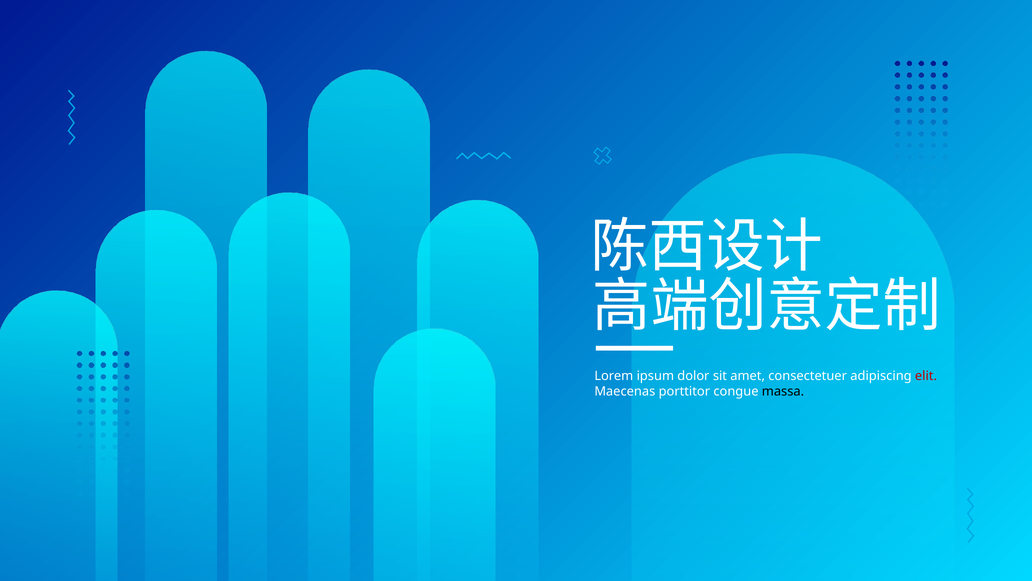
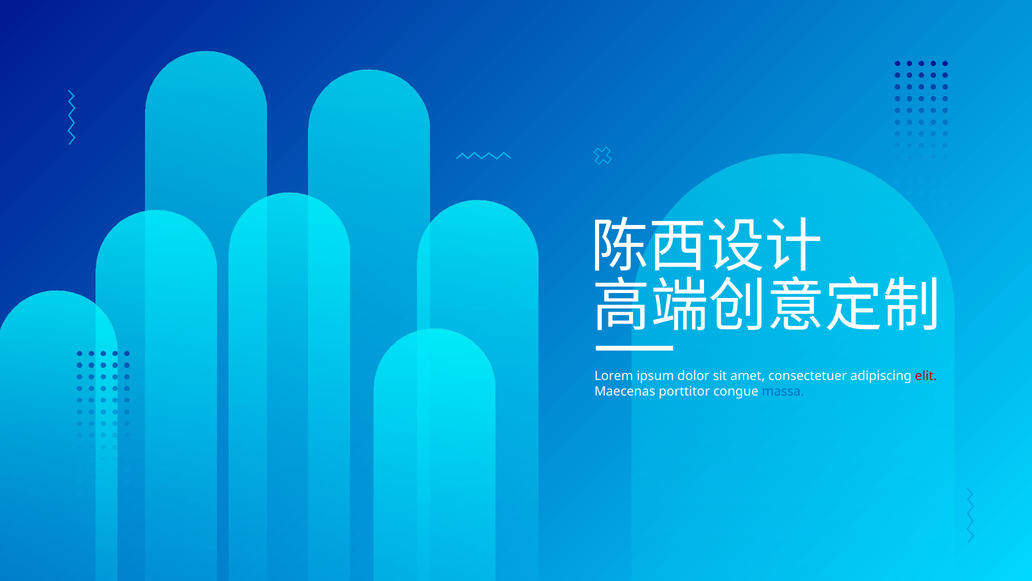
massa colour: black -> blue (783, 391)
